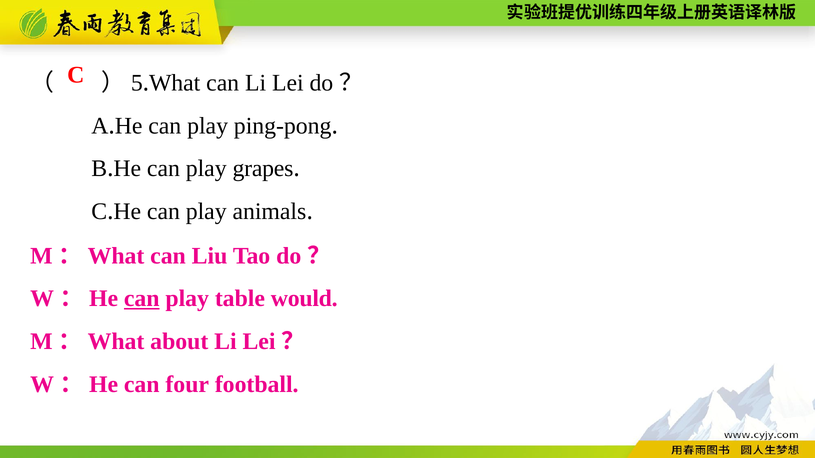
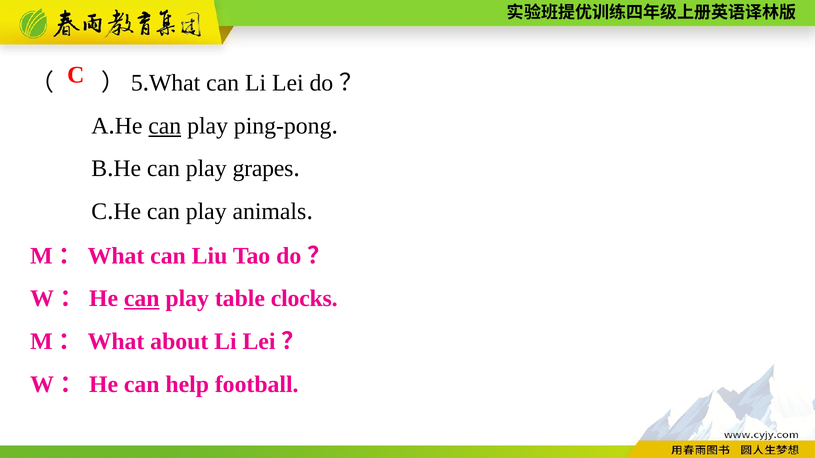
can underline: none -> present (165, 126)
would: would -> clocks (304, 299)
four: four -> help (187, 385)
